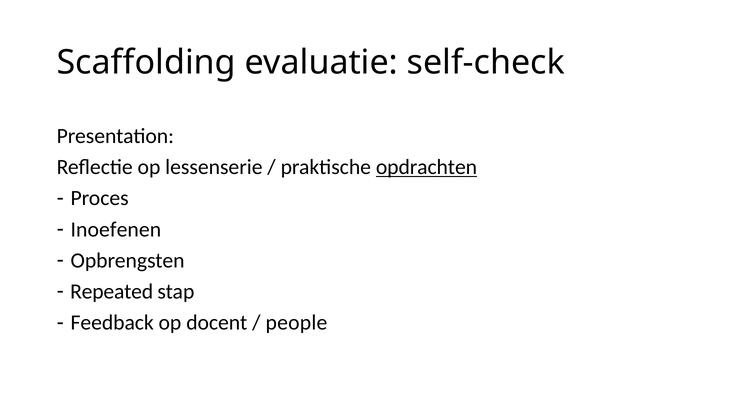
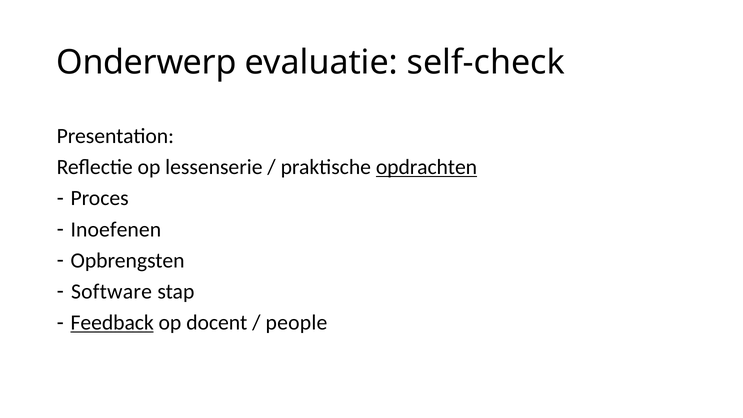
Scaffolding: Scaffolding -> Onderwerp (146, 62)
Repeated: Repeated -> Software (111, 292)
Feedback underline: none -> present (112, 323)
